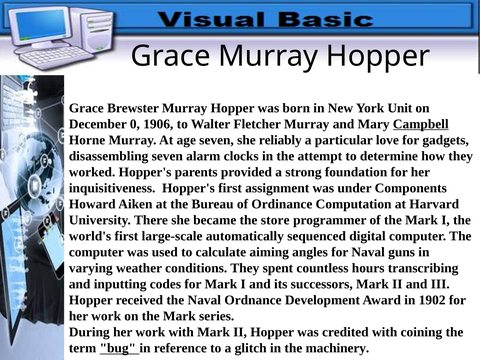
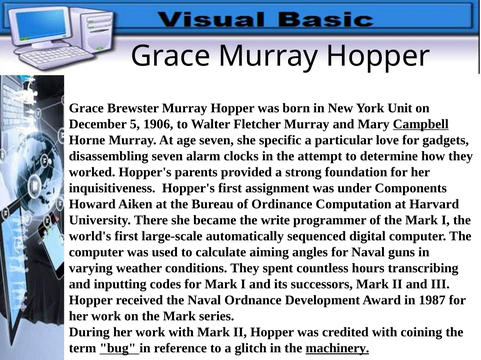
0: 0 -> 5 (135, 124)
reliably: reliably -> specific (280, 140)
store: store -> write (275, 220)
1902: 1902 -> 1987 (432, 301)
machinery underline: none -> present (337, 349)
